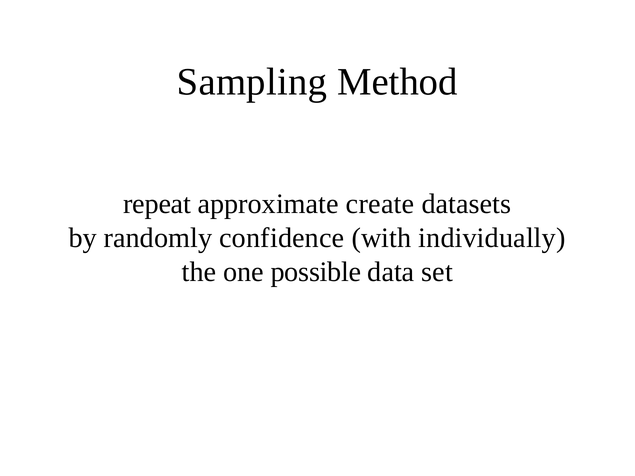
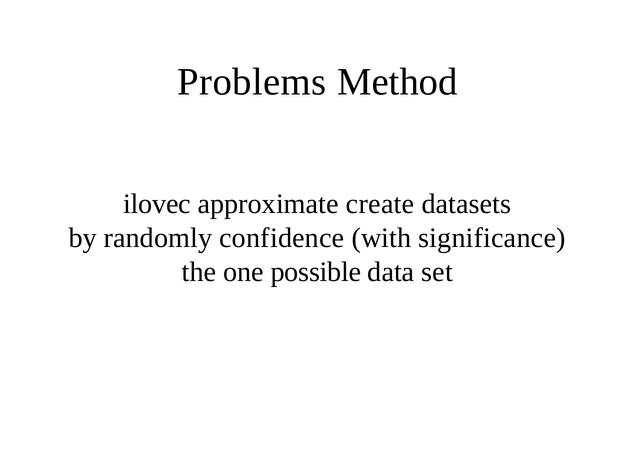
Sampling: Sampling -> Problems (252, 82)
repeat: repeat -> ilovec (157, 204)
individually: individually -> significance (492, 238)
